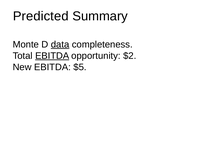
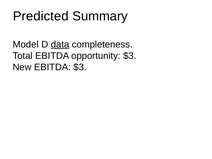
Monte: Monte -> Model (26, 44)
EBITDA underline: present -> none (52, 56)
opportunity $2: $2 -> $3 (130, 56)
EBITDA $5: $5 -> $3 (80, 67)
